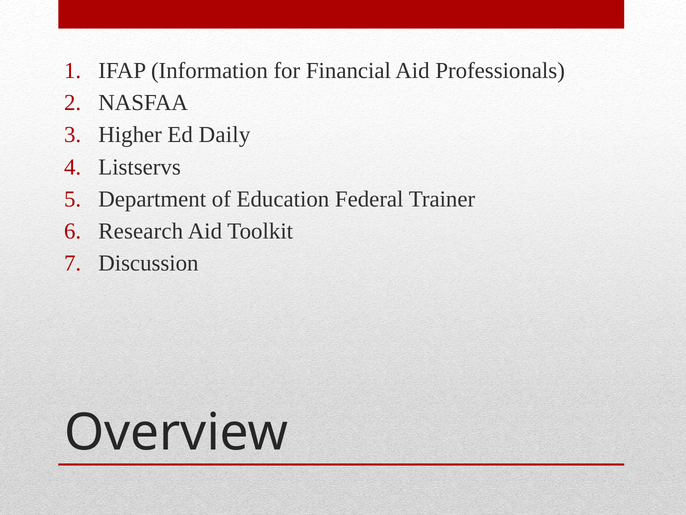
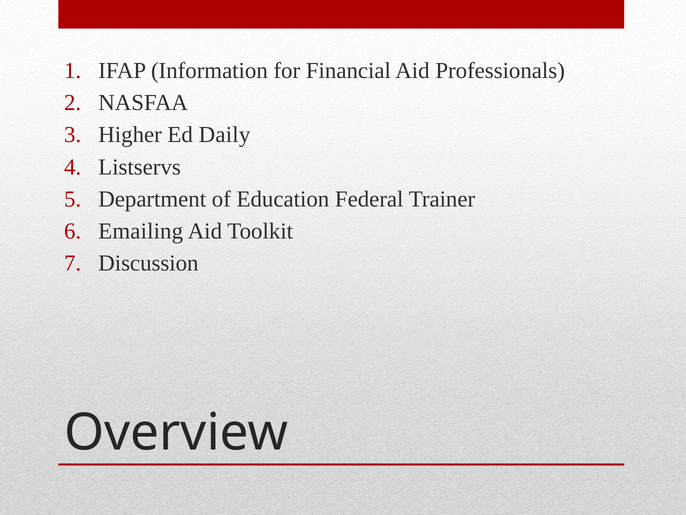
Research: Research -> Emailing (141, 231)
